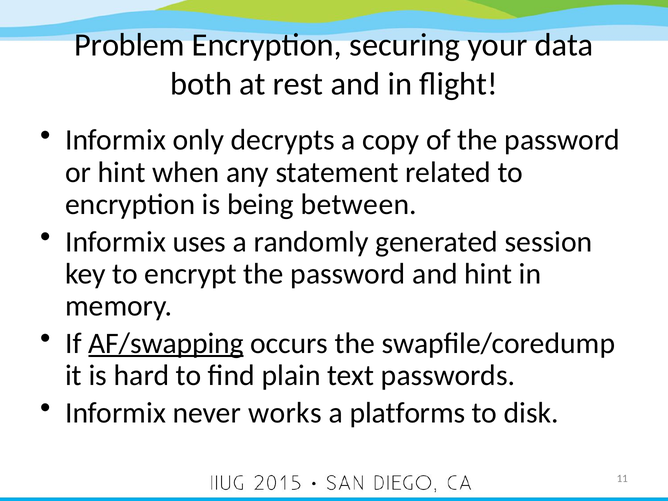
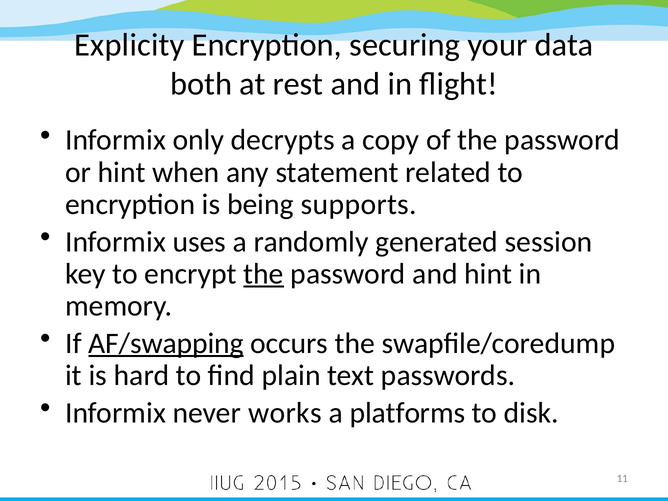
Problem: Problem -> Explicity (129, 45)
between: between -> supports (359, 204)
the underline: none -> present (264, 274)
